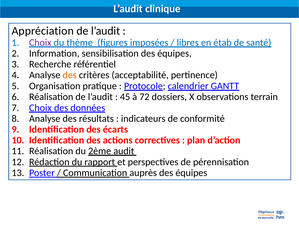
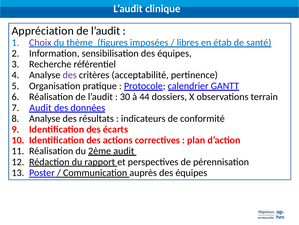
des colour: orange -> purple (70, 75)
45: 45 -> 30 (125, 96)
72: 72 -> 44 (144, 96)
Choix: Choix -> Audit (40, 107)
